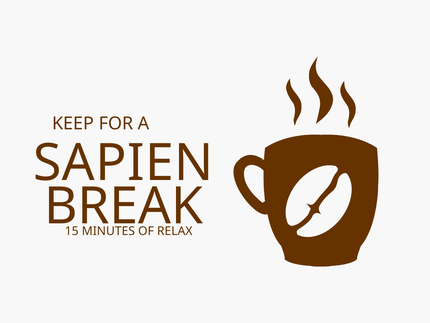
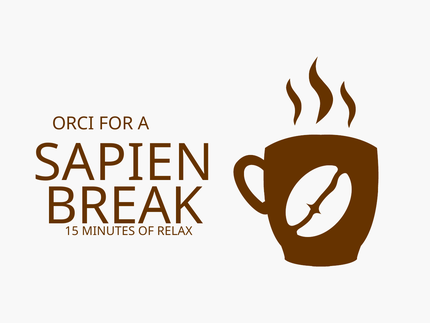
KEEP: KEEP -> ORCI (73, 123)
